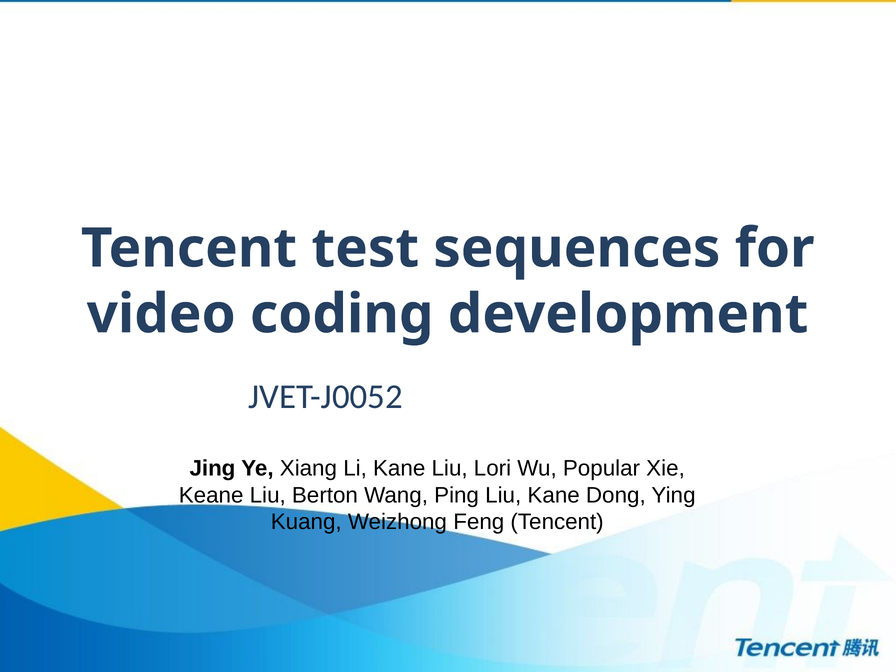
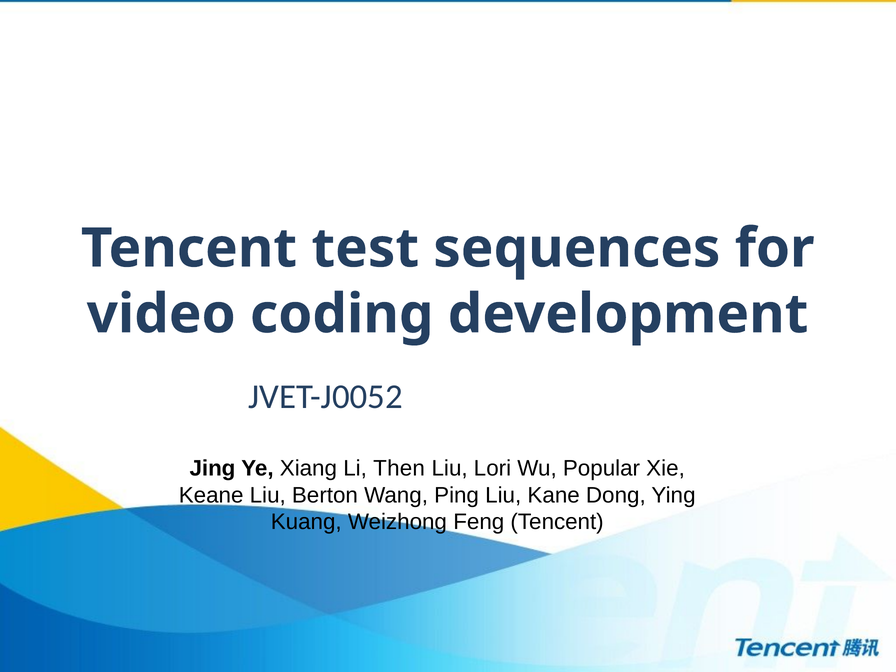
Li Kane: Kane -> Then (399, 468)
